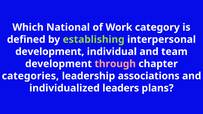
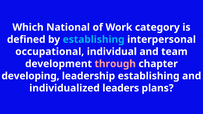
establishing colour: light green -> light blue (94, 40)
development: development -> occupational (50, 52)
categories: categories -> developing (30, 76)
leadership associations: associations -> establishing (149, 76)
